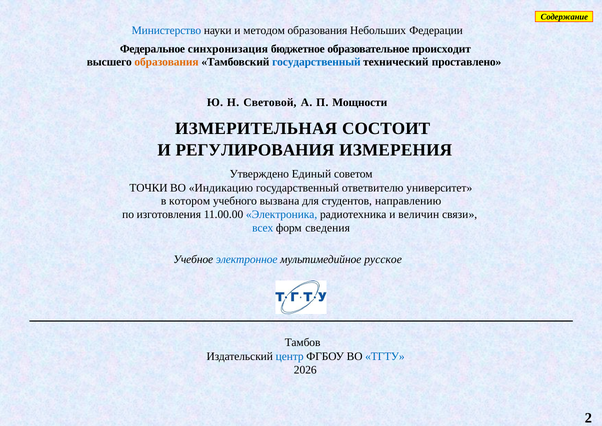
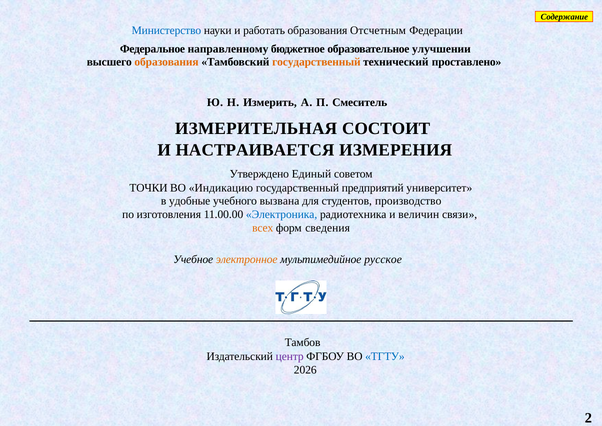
методом: методом -> работать (264, 30)
Небольших: Небольших -> Отсчетным (378, 30)
синхронизация: синхронизация -> направленному (228, 49)
происходит: происходит -> улучшении (441, 49)
государственный colour: blue -> orange (316, 62)
Световой: Световой -> Измерить (270, 102)
Мощности: Мощности -> Смеситель (360, 102)
РЕГУЛИРОВАНИЯ: РЕГУЛИРОВАНИЯ -> НАСТРАИВАЕТСЯ (255, 150)
ответвителю: ответвителю -> предприятий (373, 188)
котором: котором -> удобные (190, 201)
направлению: направлению -> производство (408, 201)
всех colour: blue -> orange (263, 228)
электронное colour: blue -> orange (247, 259)
центр colour: blue -> purple (290, 356)
